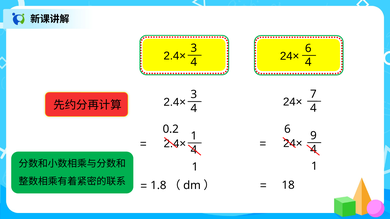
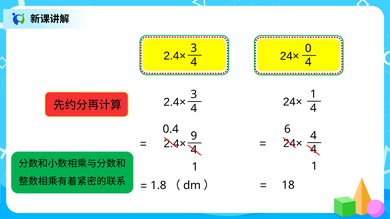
24× 6: 6 -> 0 (308, 48)
24× 7: 7 -> 1 (313, 94)
0.2: 0.2 -> 0.4 (171, 129)
24× 9: 9 -> 4 (313, 136)
2.4× 1: 1 -> 9 (194, 136)
